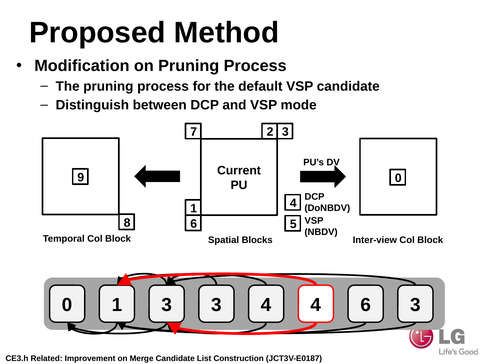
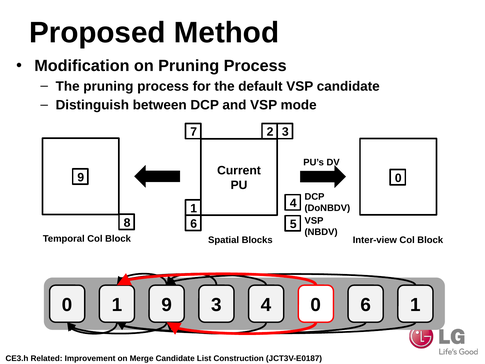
1 3: 3 -> 9 (167, 305)
4 4: 4 -> 0 (316, 305)
6 3: 3 -> 1 (415, 305)
